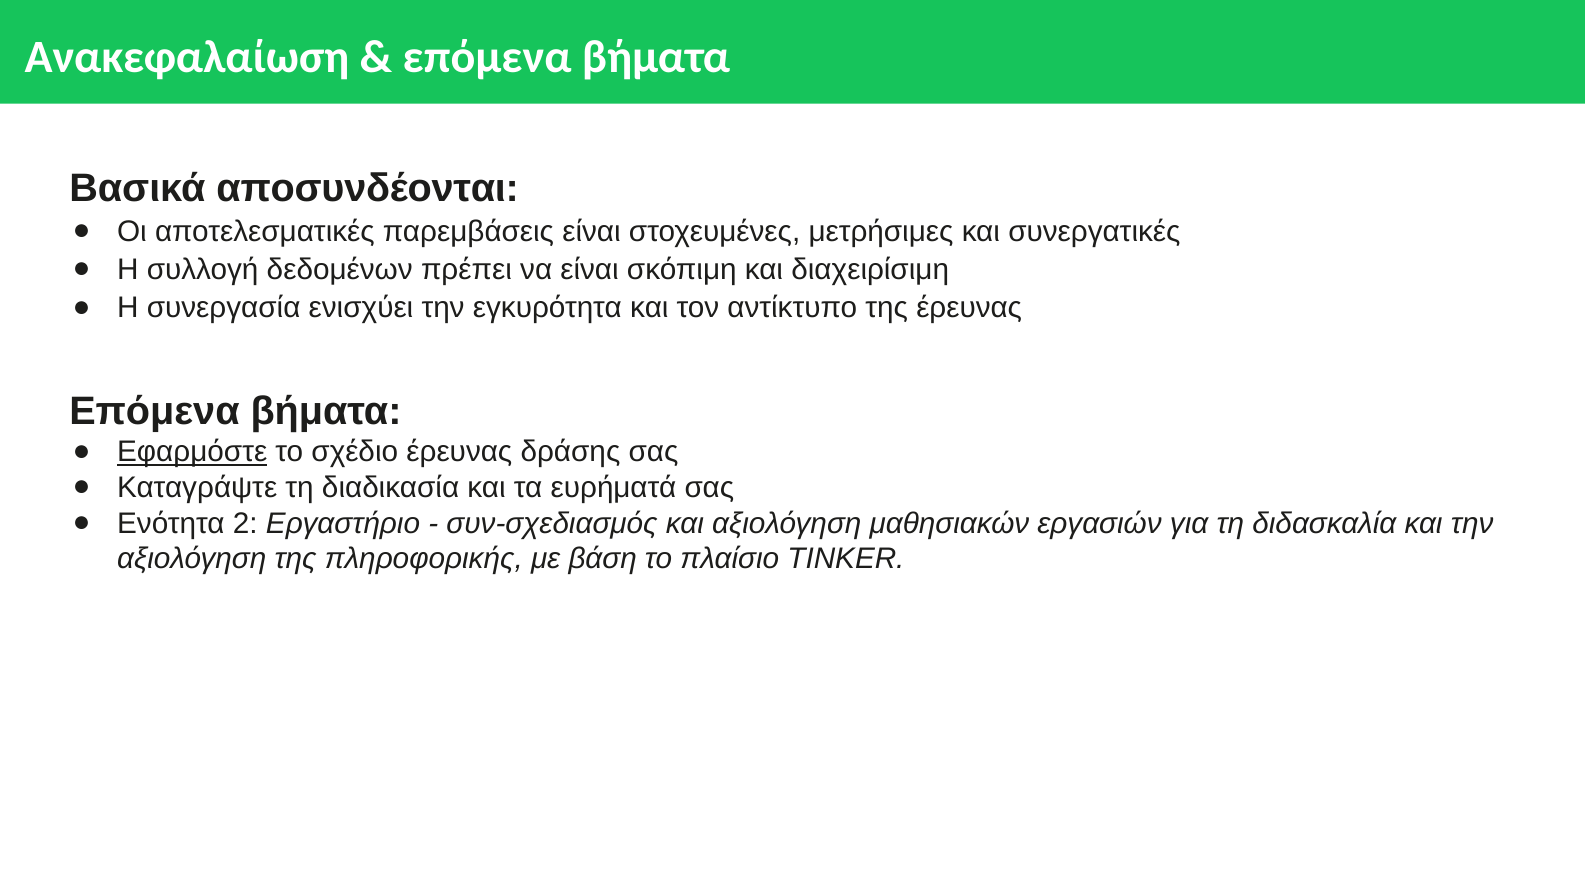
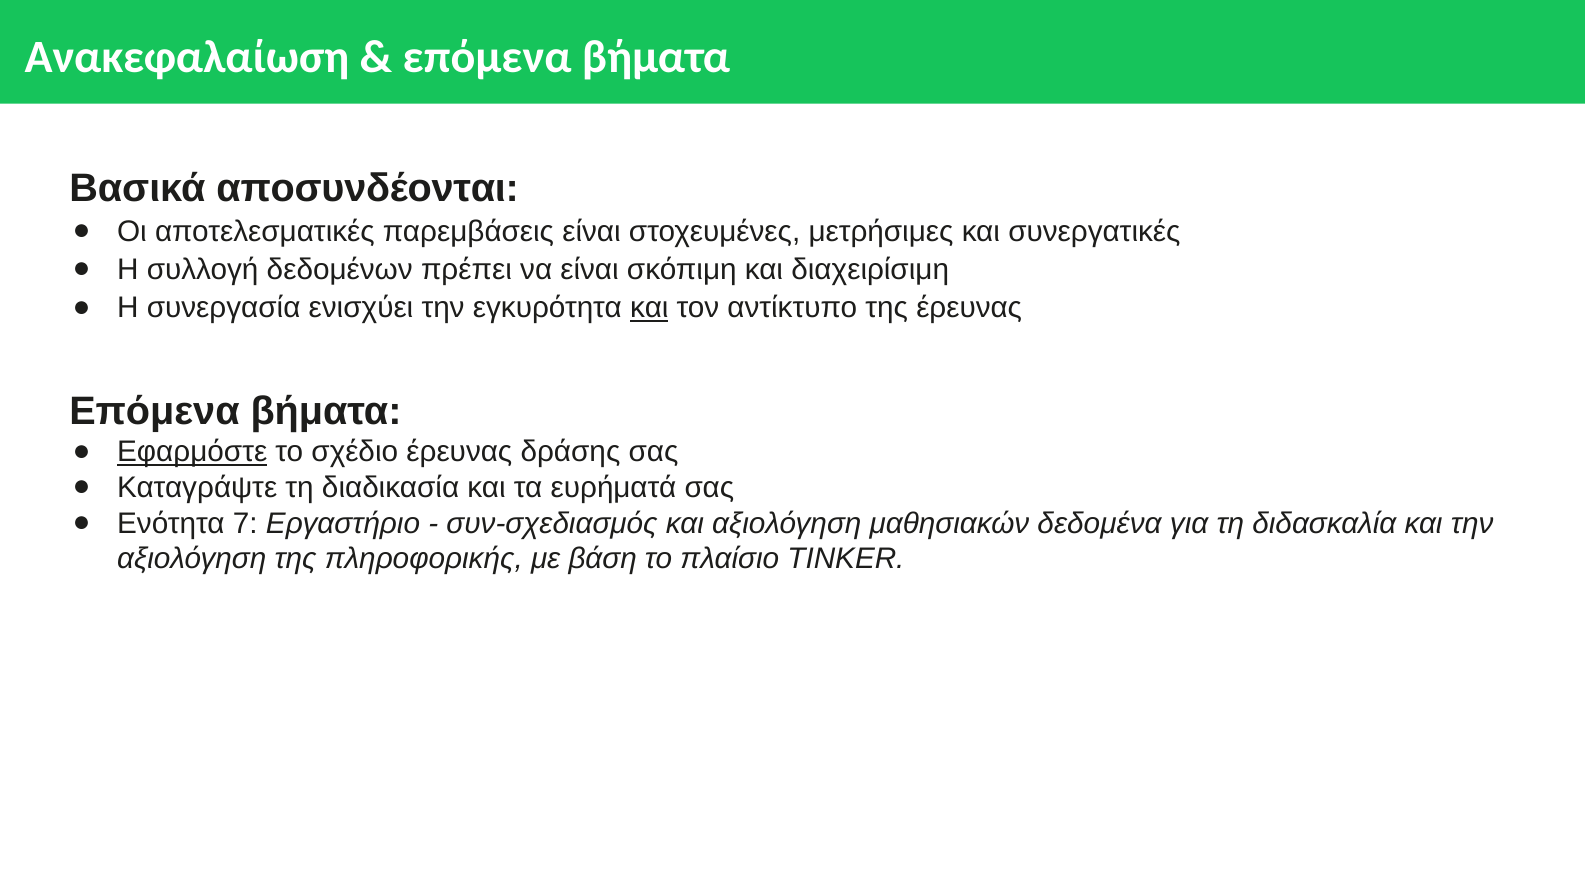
και underline: none -> present (649, 308)
2: 2 -> 7 (245, 523)
εργασιών: εργασιών -> δεδομένα (1100, 523)
